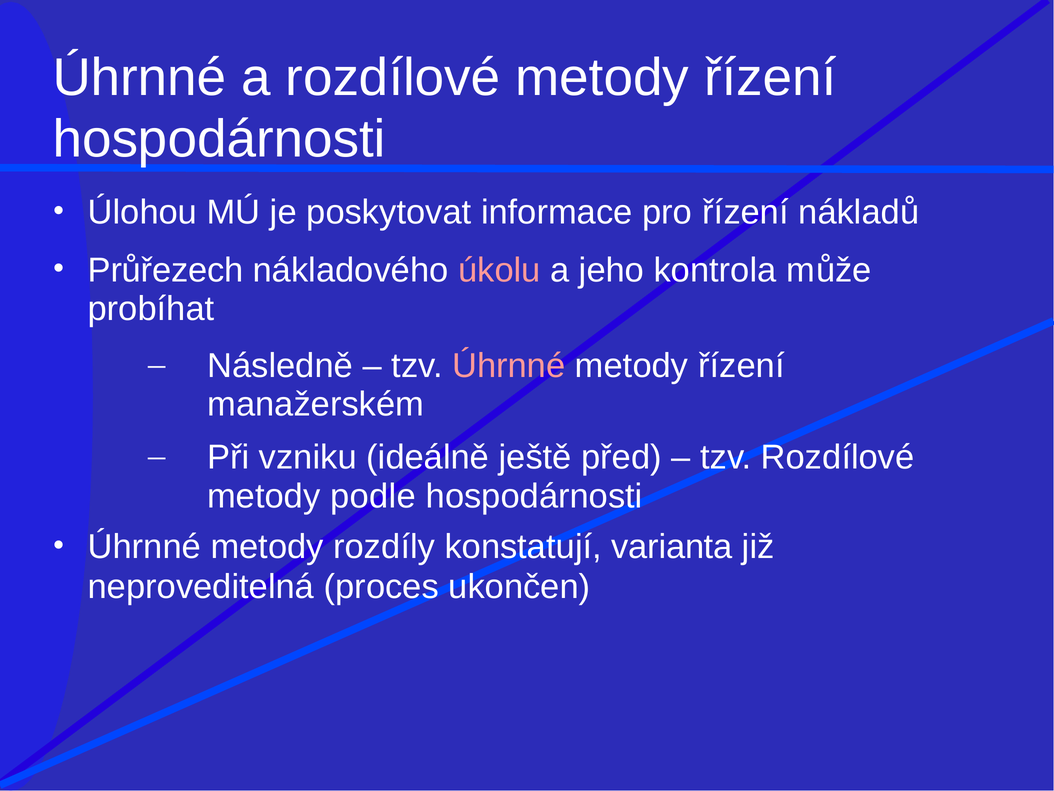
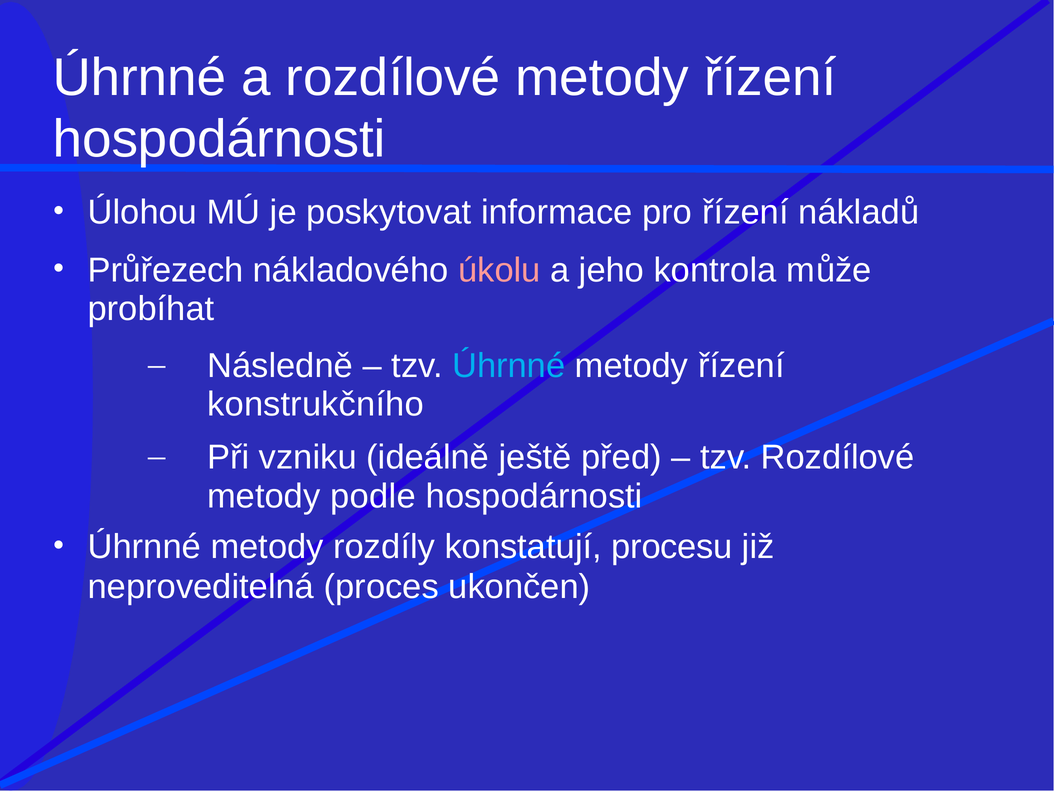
Úhrnné colour: pink -> light blue (509, 366)
manažerském: manažerském -> konstrukčního (316, 404)
varianta: varianta -> procesu (672, 547)
